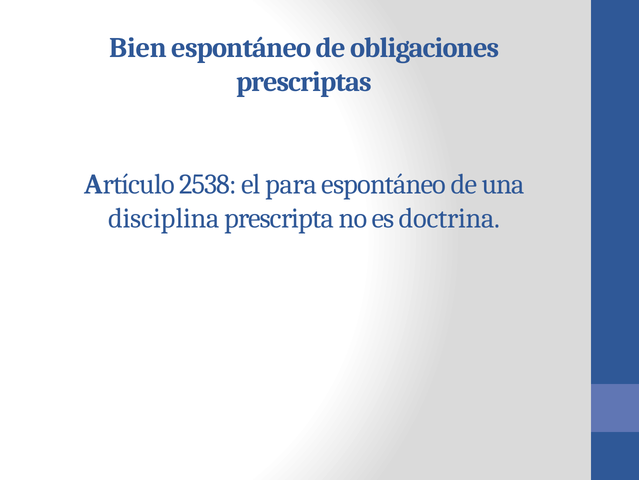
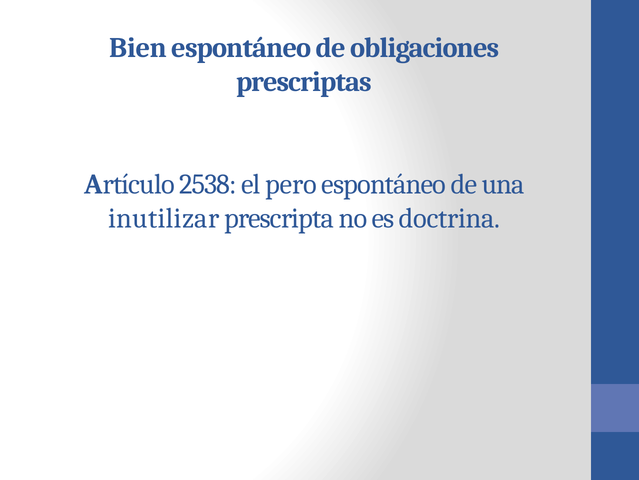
para: para -> pero (291, 184)
disciplina: disciplina -> inutilizar (164, 218)
